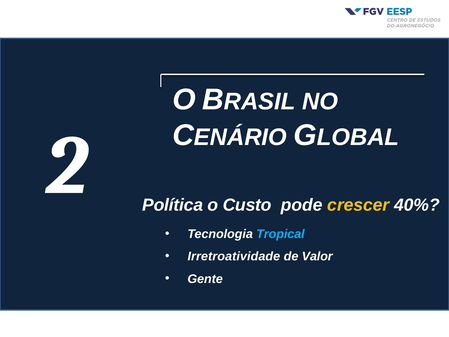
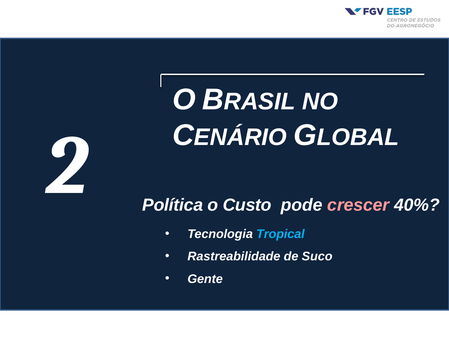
crescer colour: yellow -> pink (358, 205)
Irretroatividade: Irretroatividade -> Rastreabilidade (234, 256)
Valor: Valor -> Suco (317, 256)
